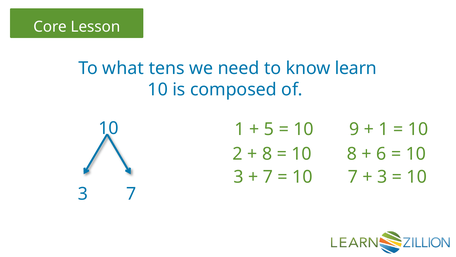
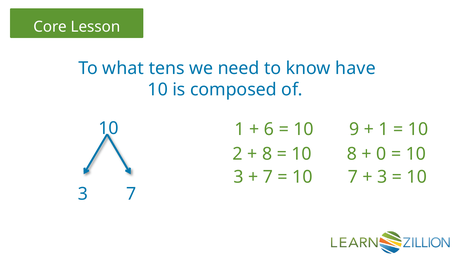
learn: learn -> have (356, 68)
5: 5 -> 6 (269, 129)
6: 6 -> 0 (381, 154)
